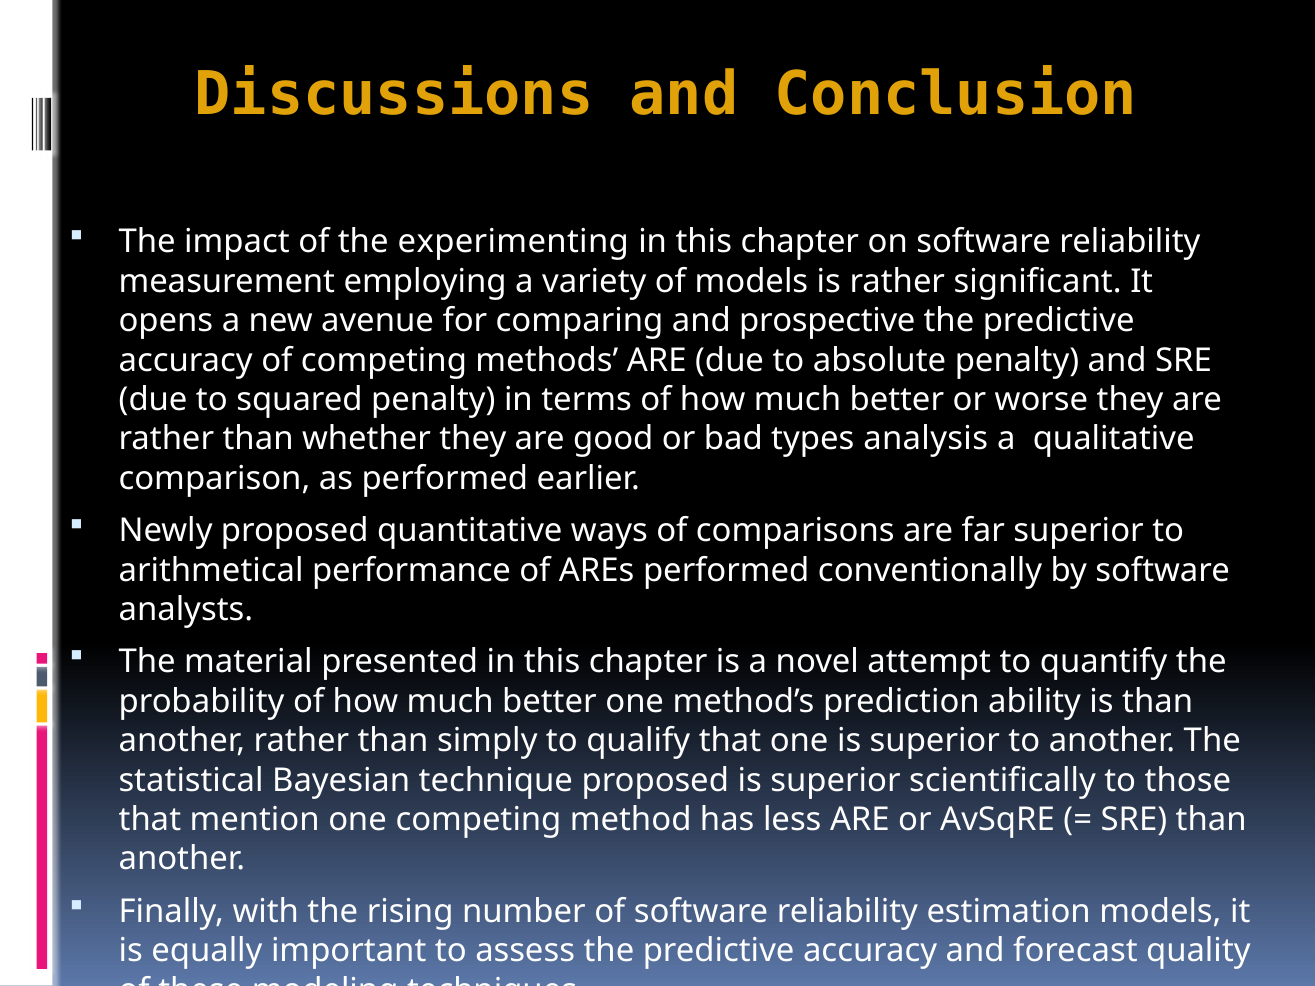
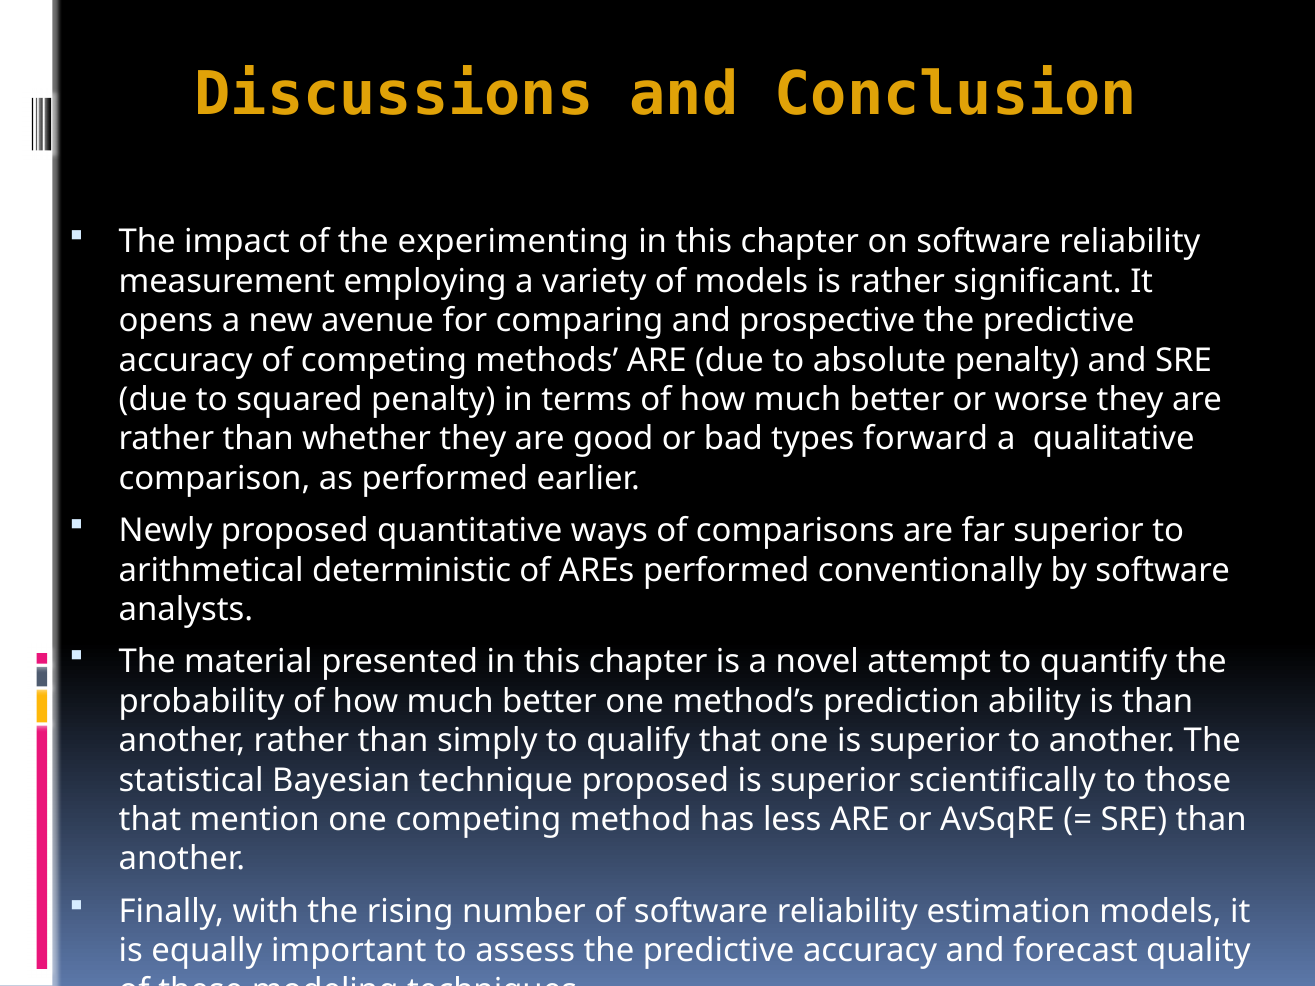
analysis: analysis -> forward (926, 439)
performance: performance -> deterministic (412, 570)
